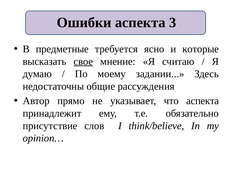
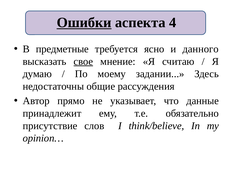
Ошибки underline: none -> present (84, 23)
3: 3 -> 4 (173, 23)
которые: которые -> данного (201, 49)
что аспекта: аспекта -> данные (203, 101)
